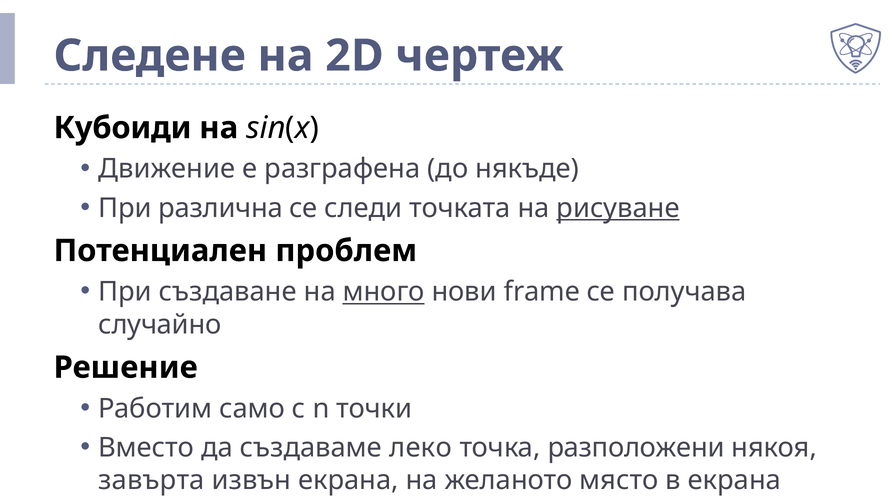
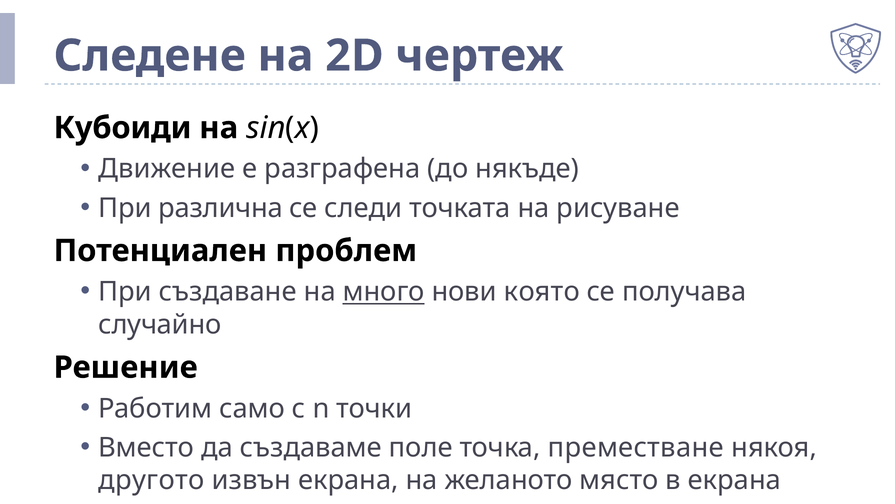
рисуване underline: present -> none (618, 208)
frame: frame -> която (542, 292)
леко: леко -> поле (421, 447)
разположени: разположени -> преместване (636, 447)
завърта: завърта -> другото (151, 480)
